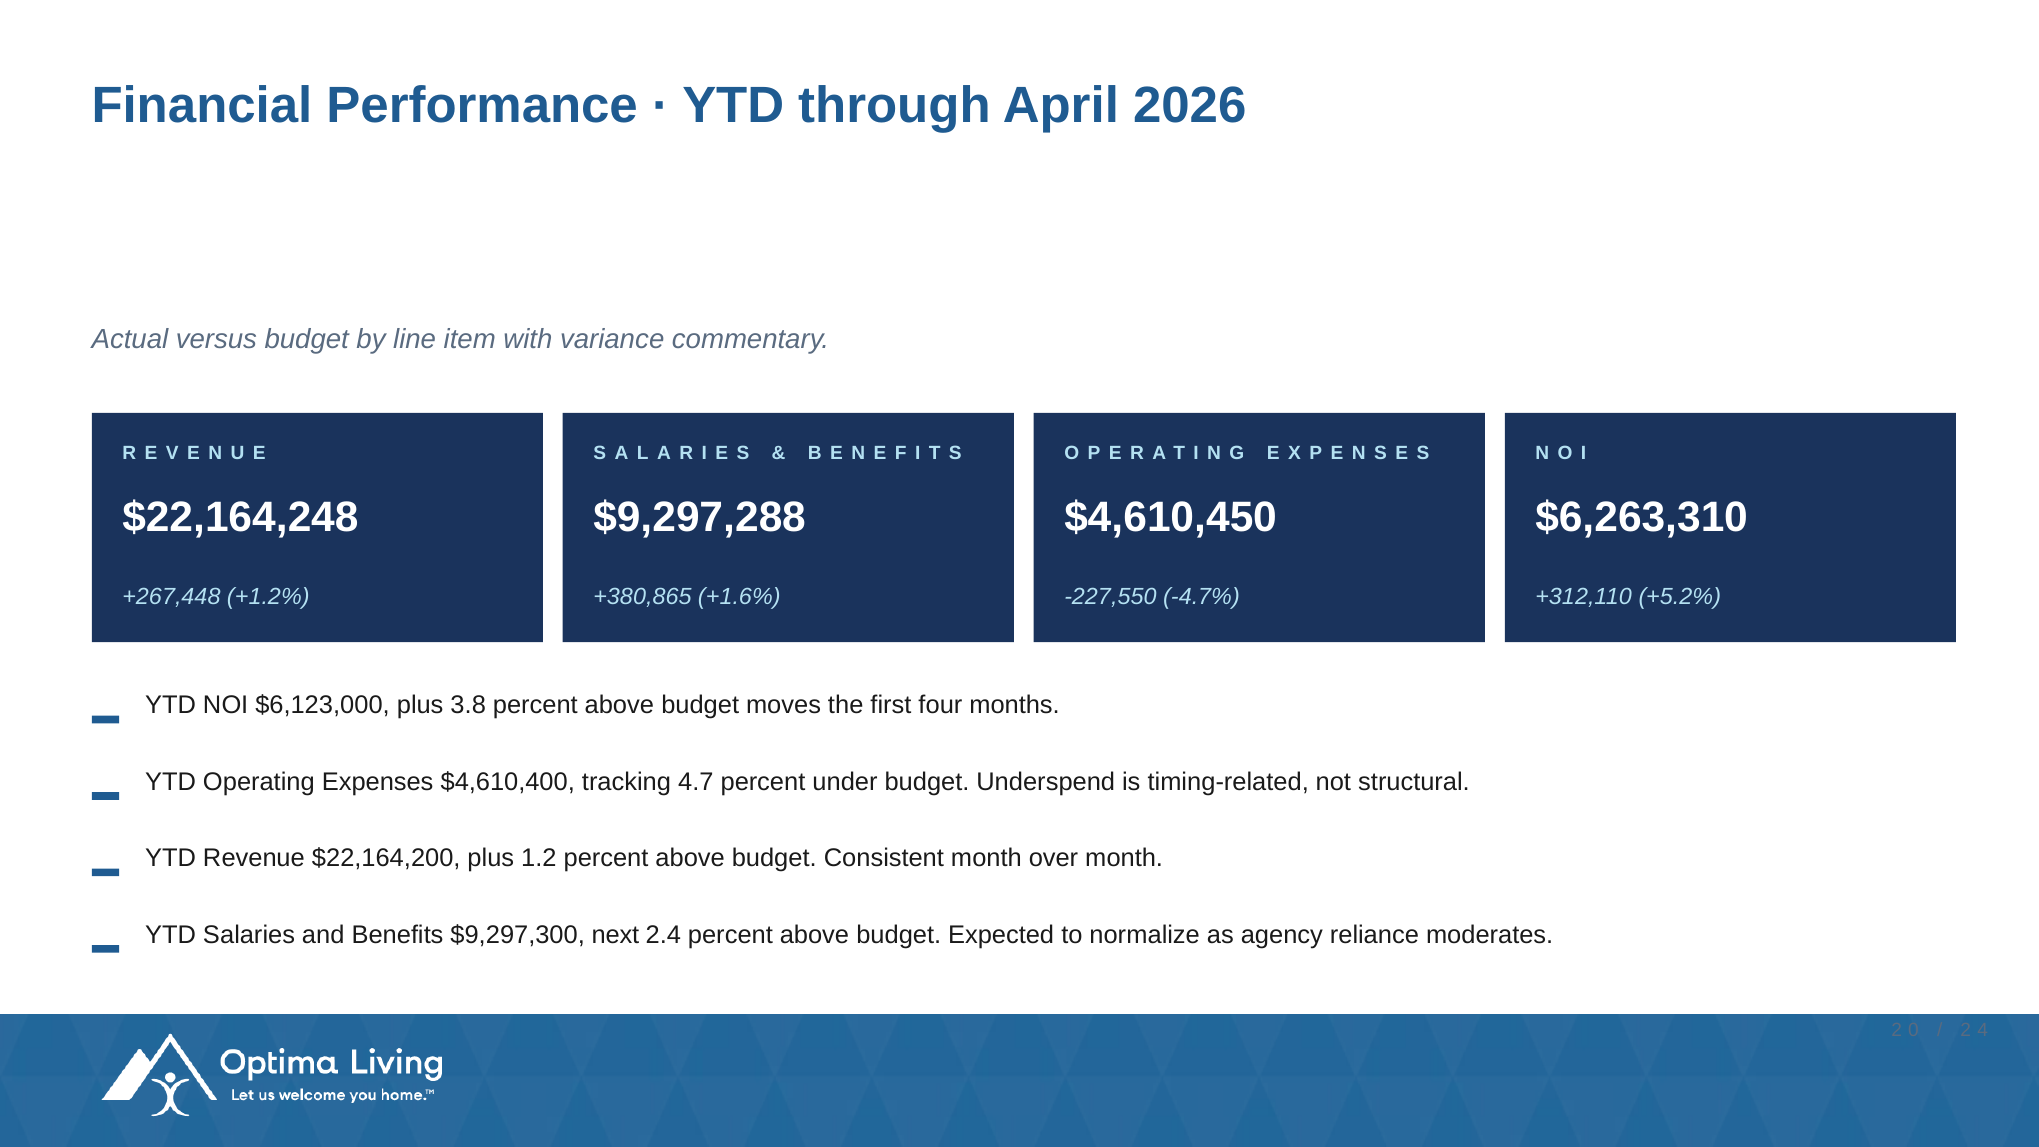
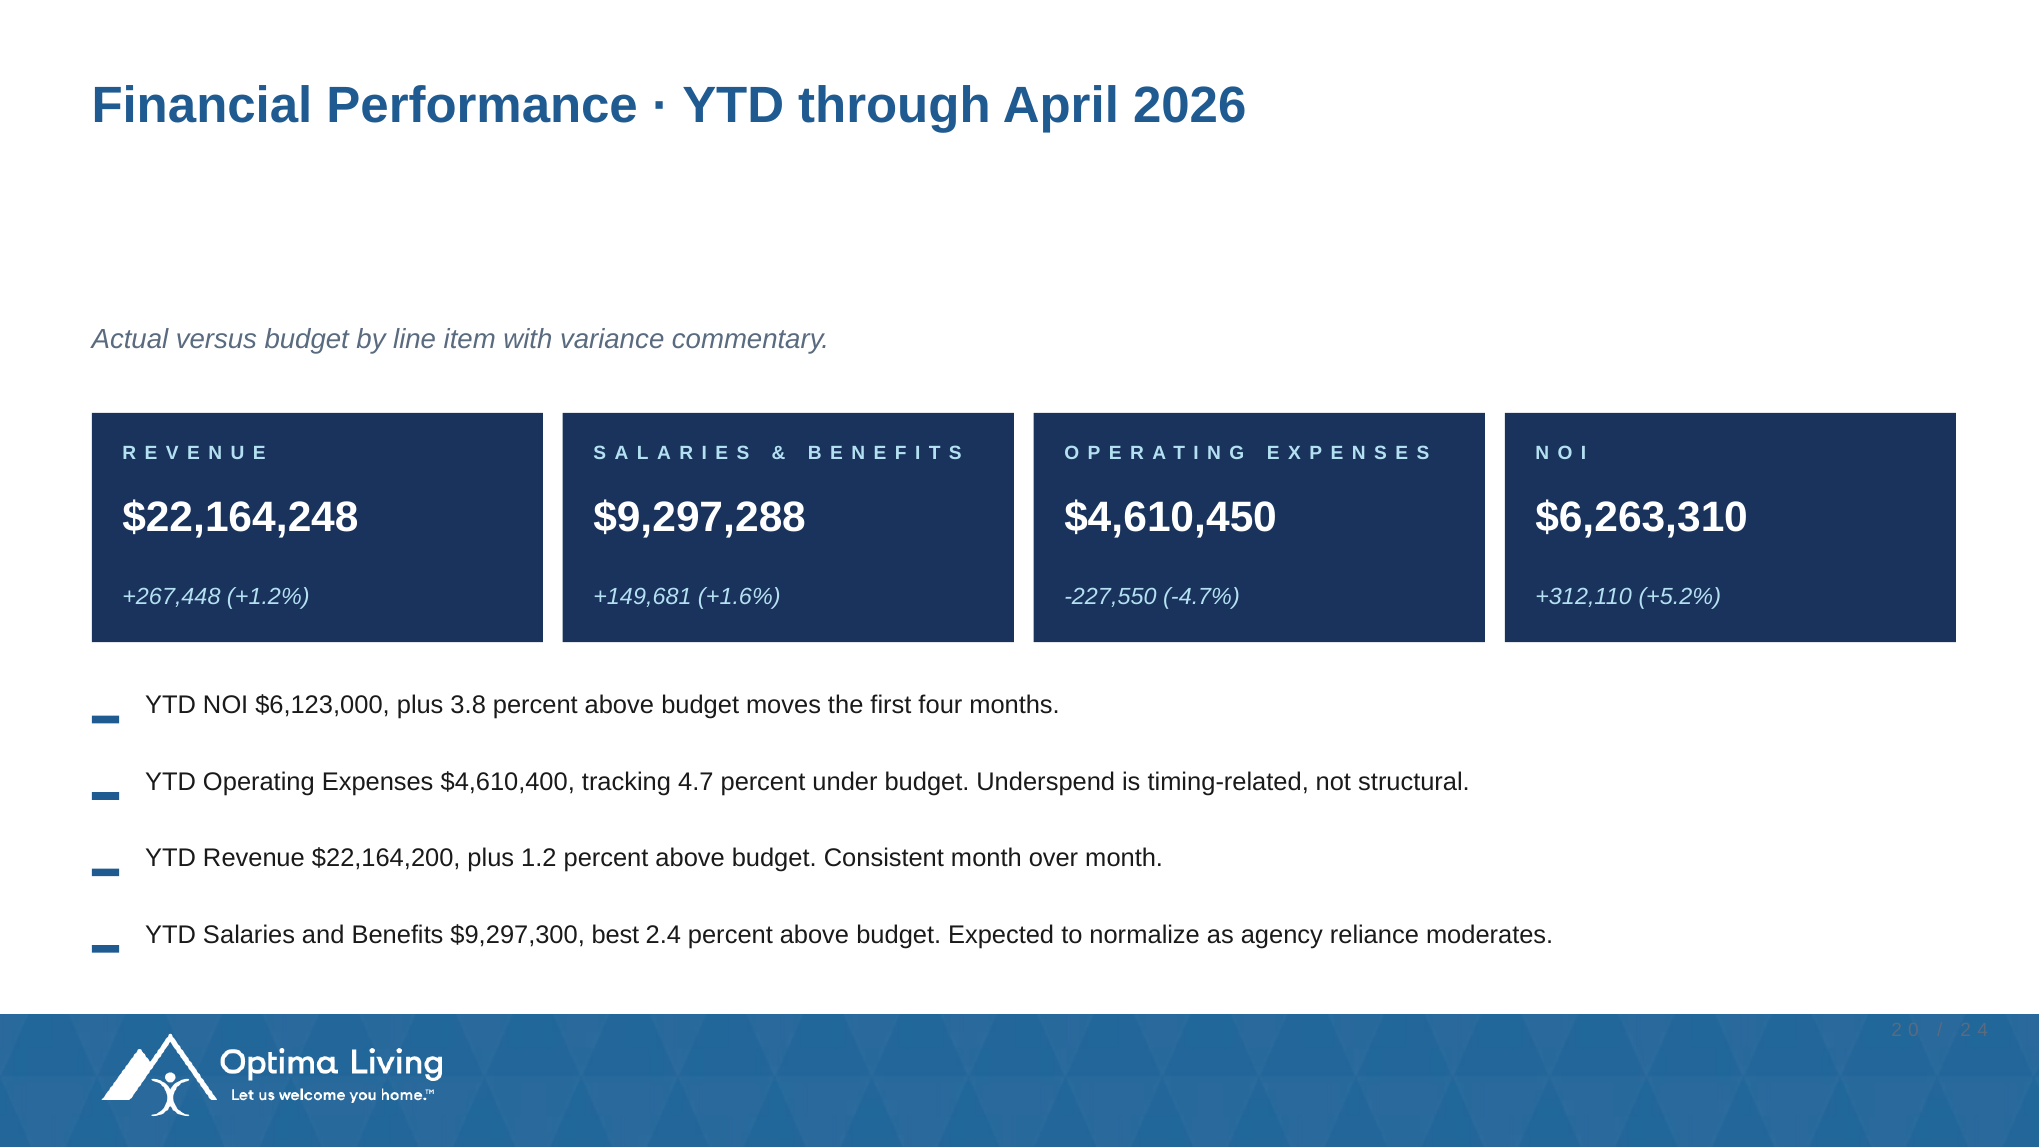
+380,865: +380,865 -> +149,681 (642, 597)
next: next -> best (615, 935)
